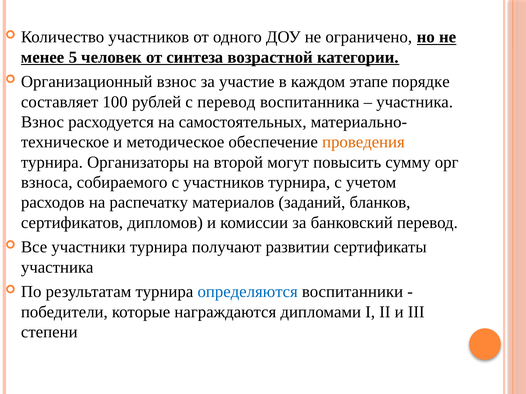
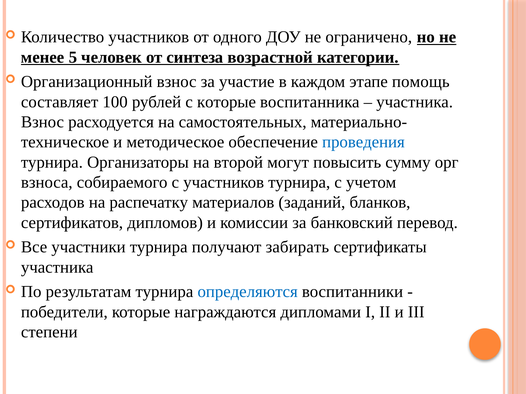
порядке: порядке -> помощь (421, 82)
с перевод: перевод -> которые (226, 102)
проведения colour: orange -> blue (363, 142)
развитии: развитии -> забирать (297, 247)
